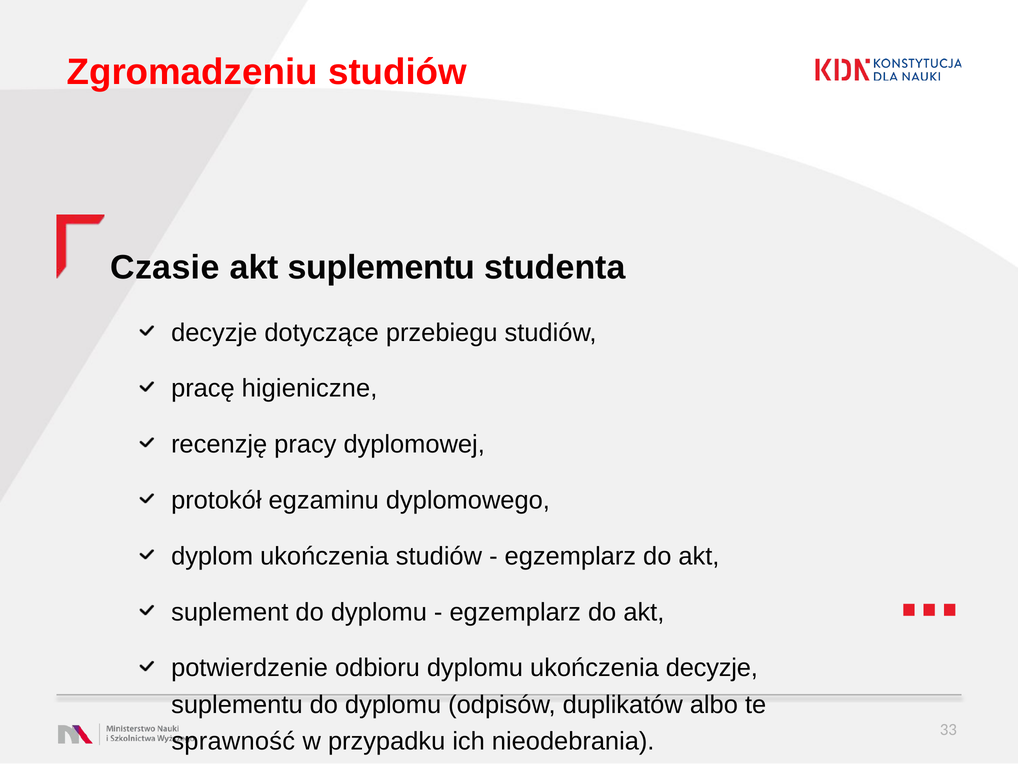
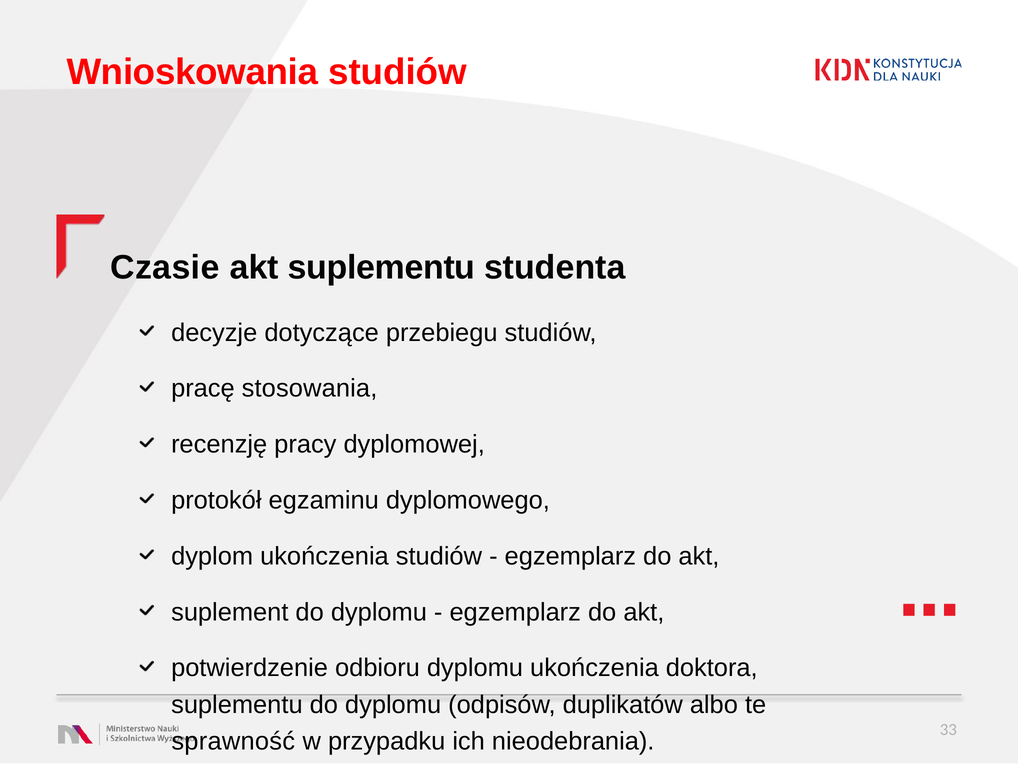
Zgromadzeniu: Zgromadzeniu -> Wnioskowania (192, 72)
higieniczne: higieniczne -> stosowania (310, 388)
ukończenia decyzje: decyzje -> doktora (712, 668)
